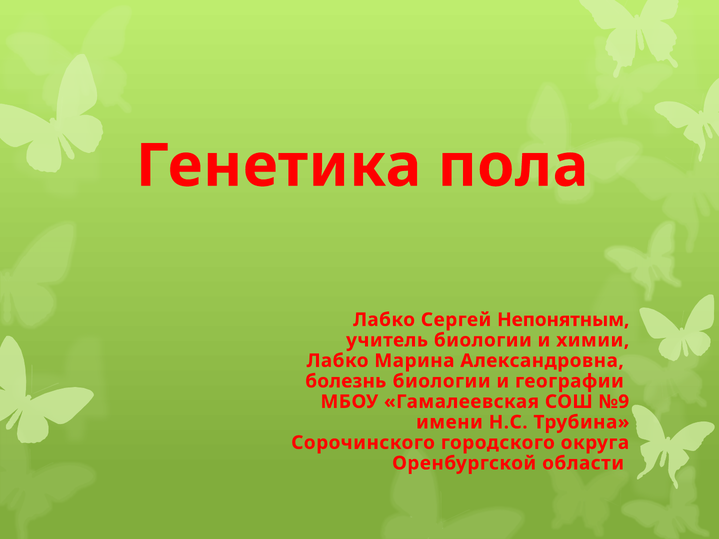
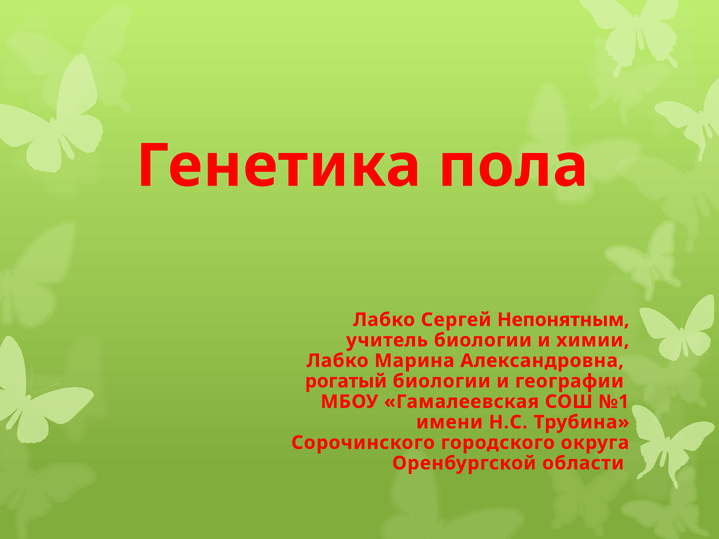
болезнь: болезнь -> рогатый (346, 381)
№9: №9 -> №1 (614, 402)
